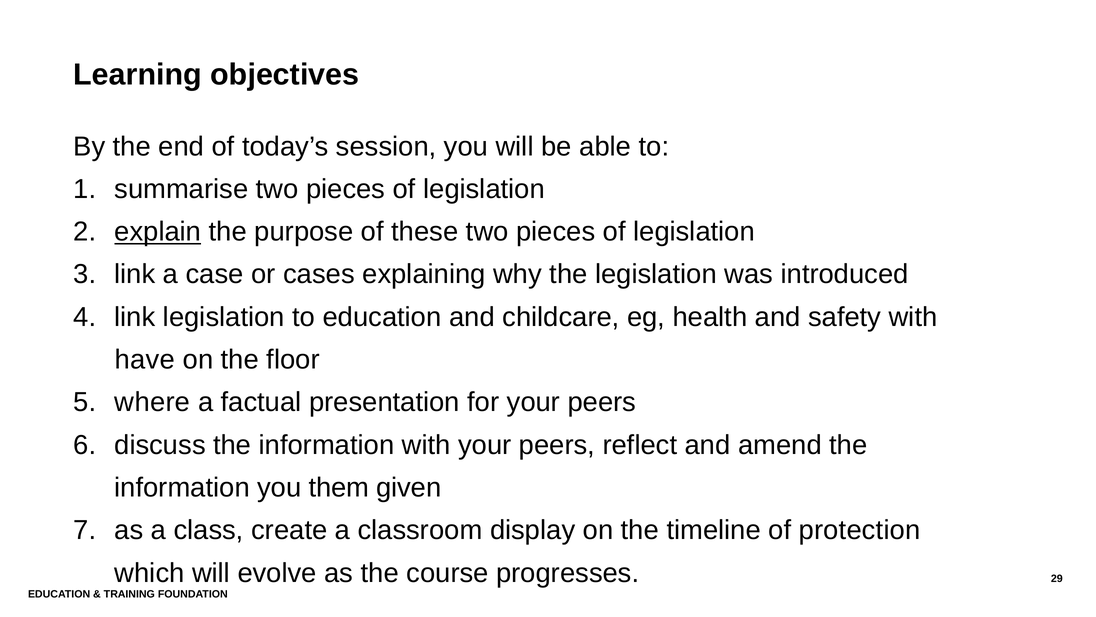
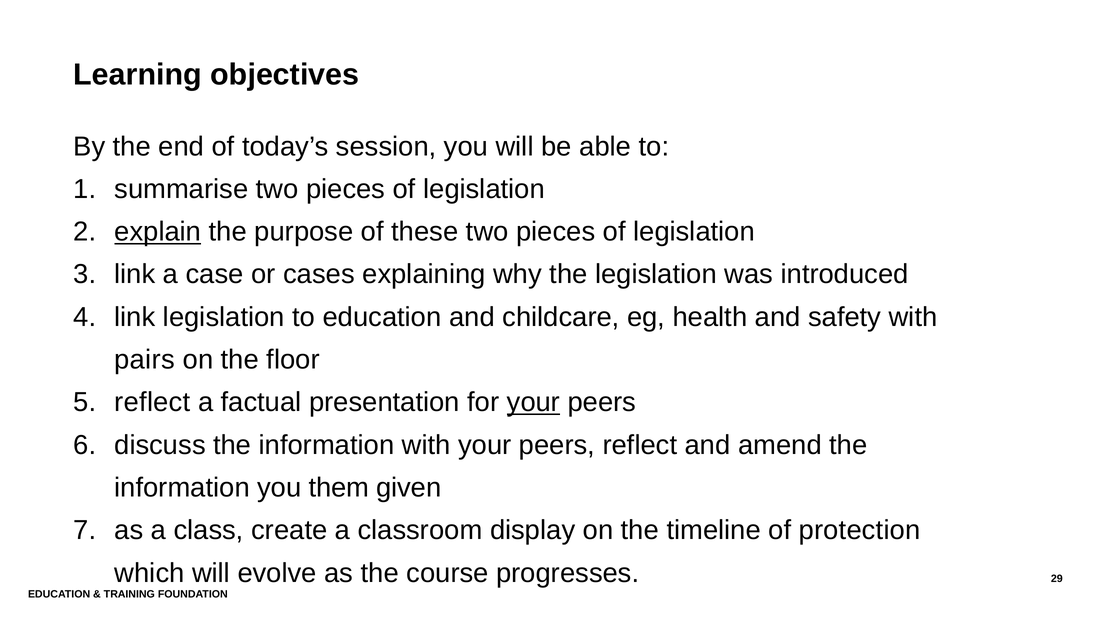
have: have -> pairs (145, 359)
where: where -> reflect (152, 402)
your underline: none -> present (533, 402)
